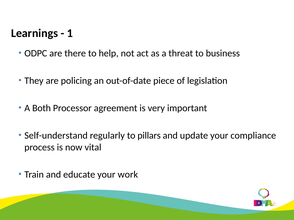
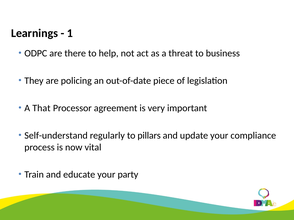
Both: Both -> That (41, 108)
work: work -> party (128, 175)
